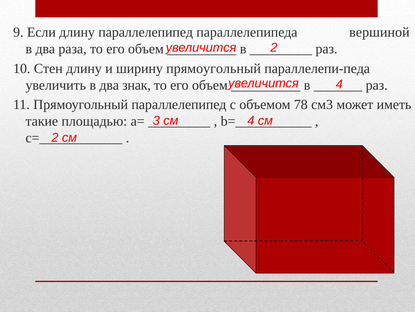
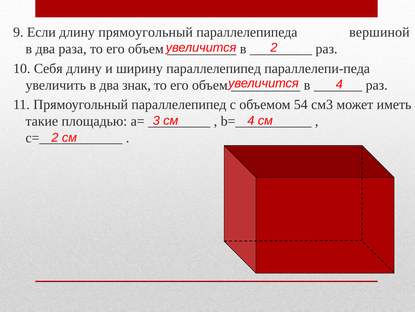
длину параллелепипед: параллелепипед -> прямоугольный (146, 32)
Стен: Стен -> Себя (48, 68)
ширину прямоугольный: прямоугольный -> параллелепипед (214, 68)
78: 78 -> 54 (301, 104)
